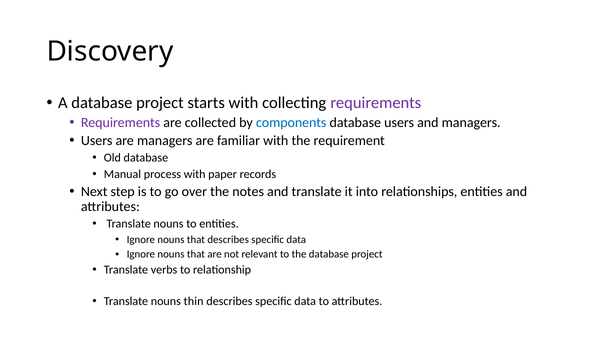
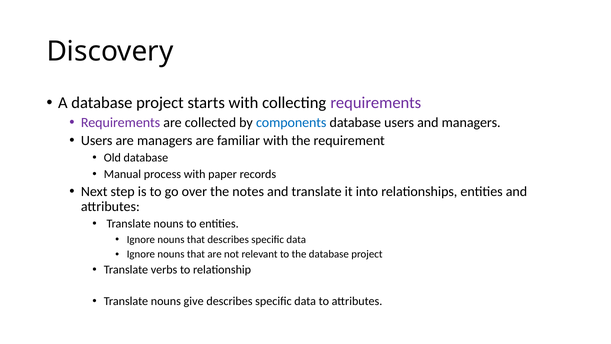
thin: thin -> give (194, 301)
